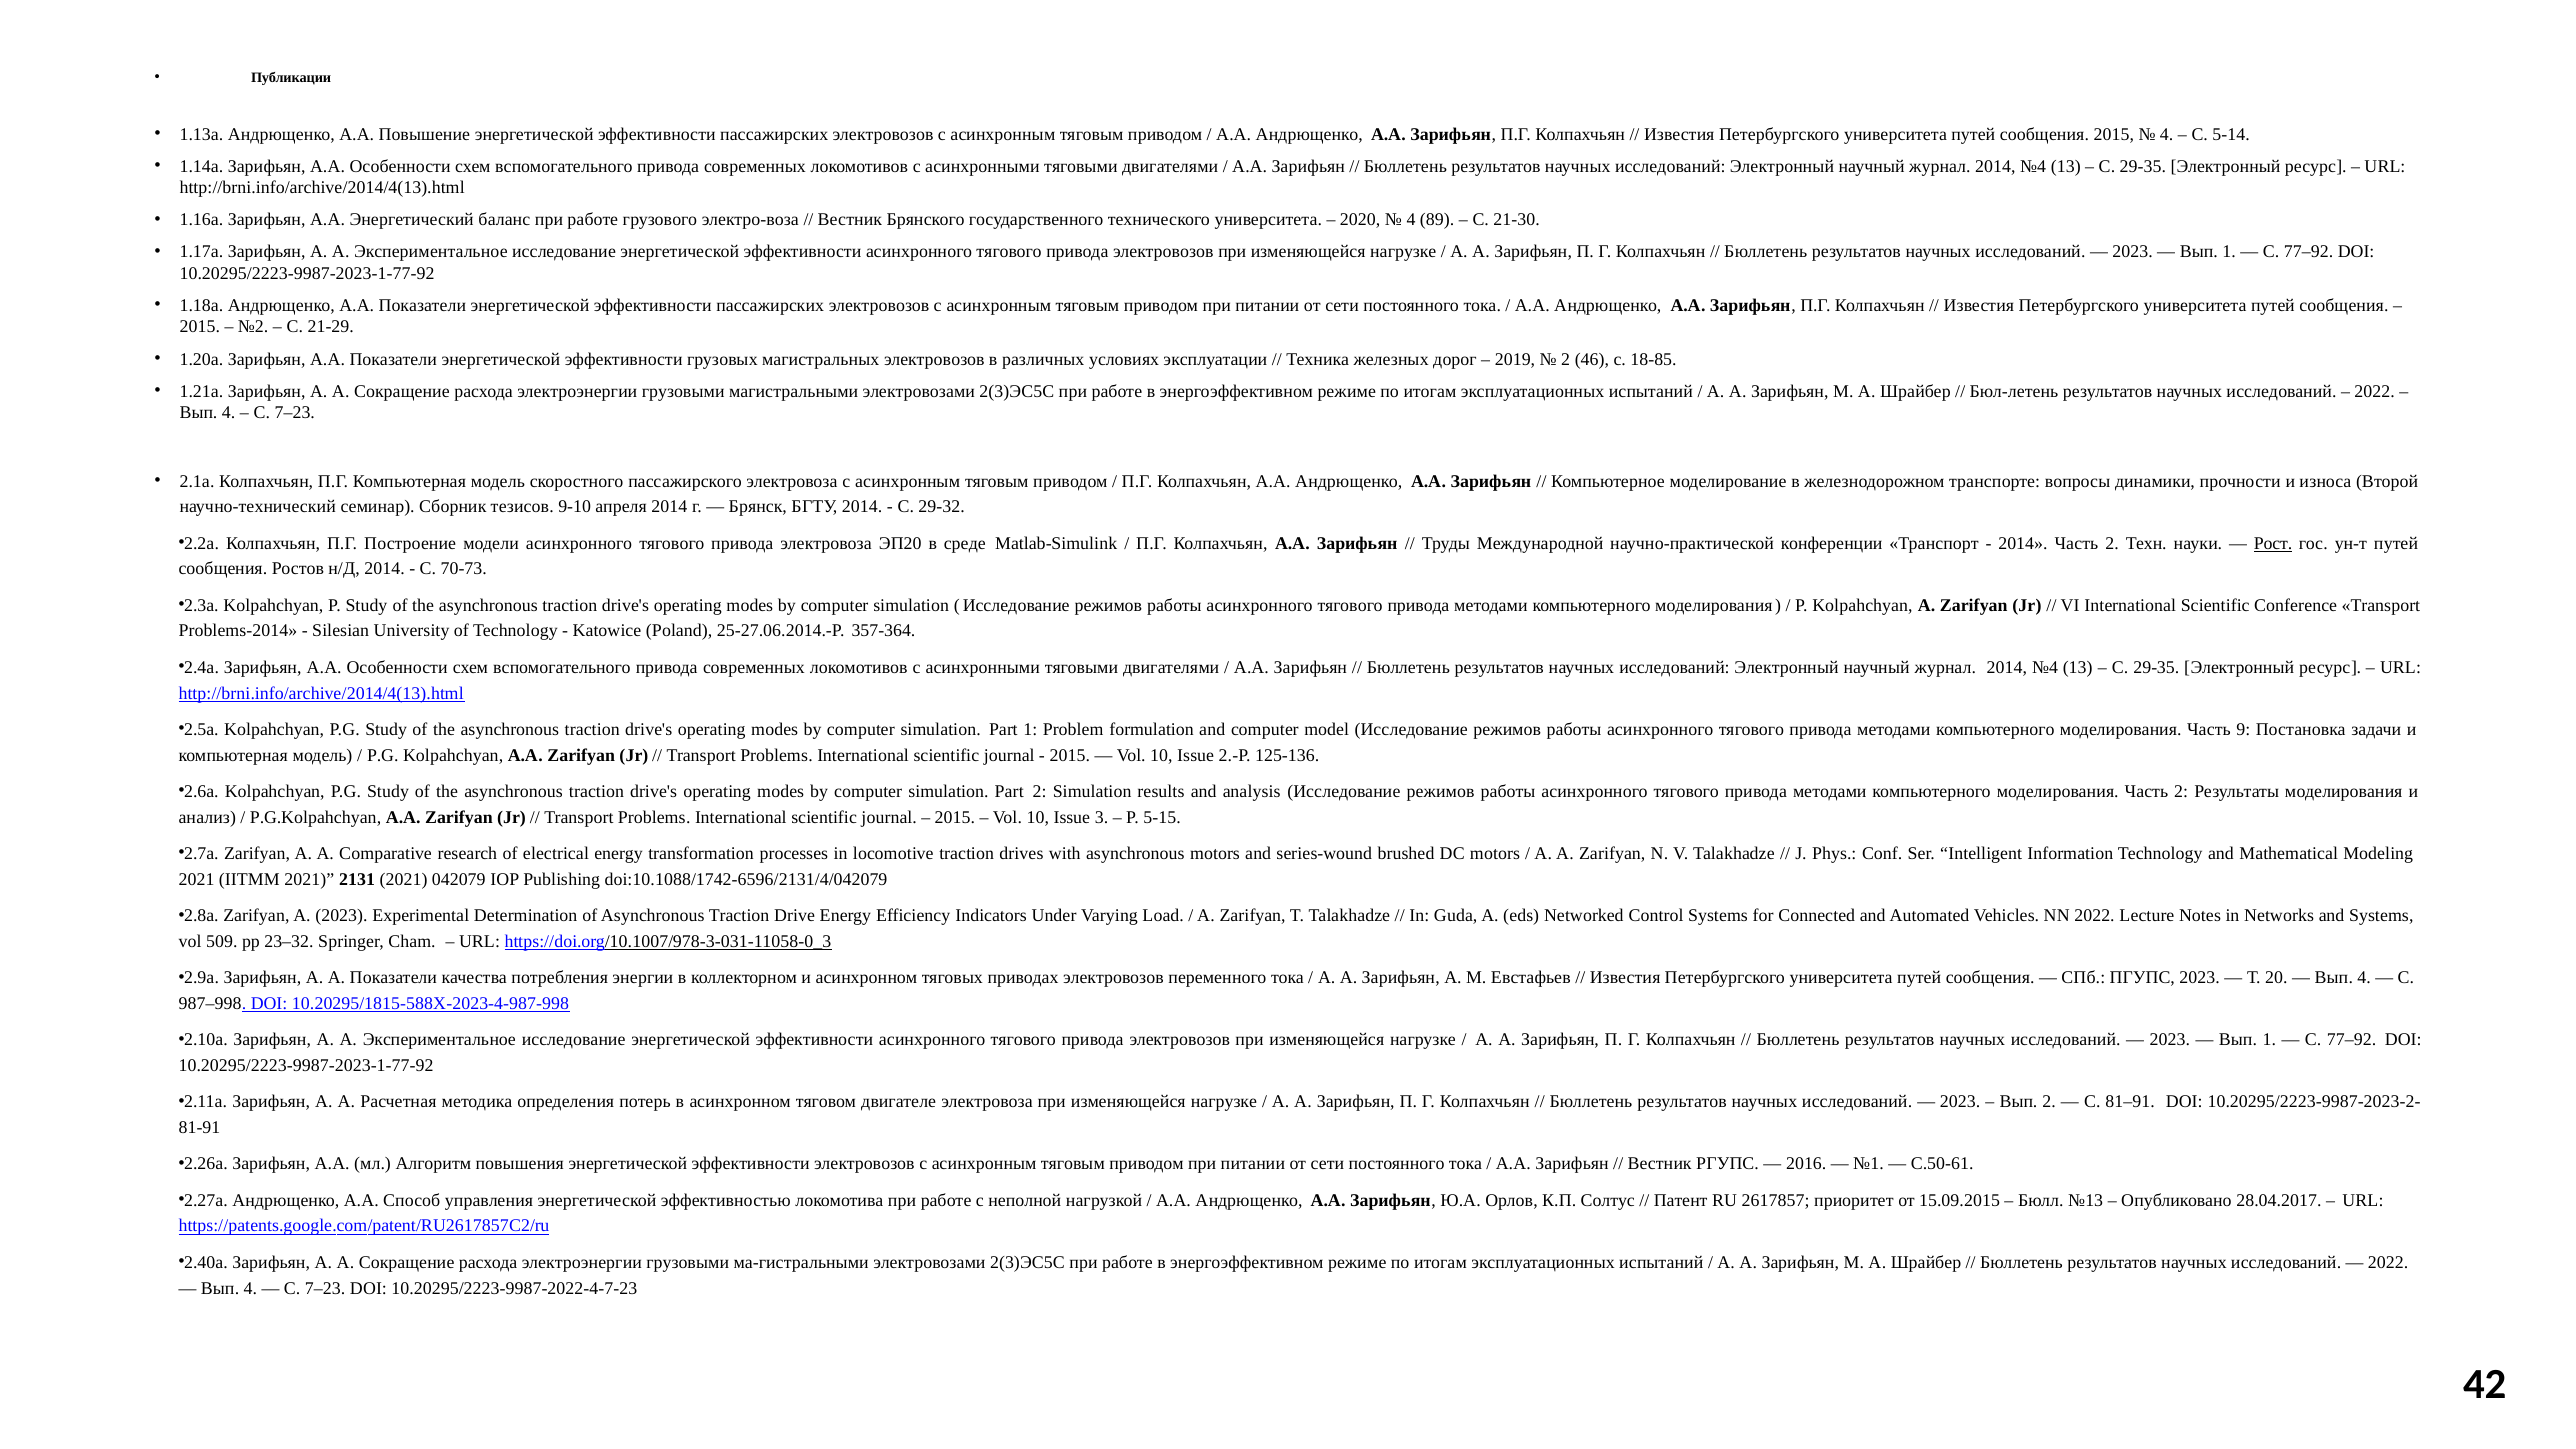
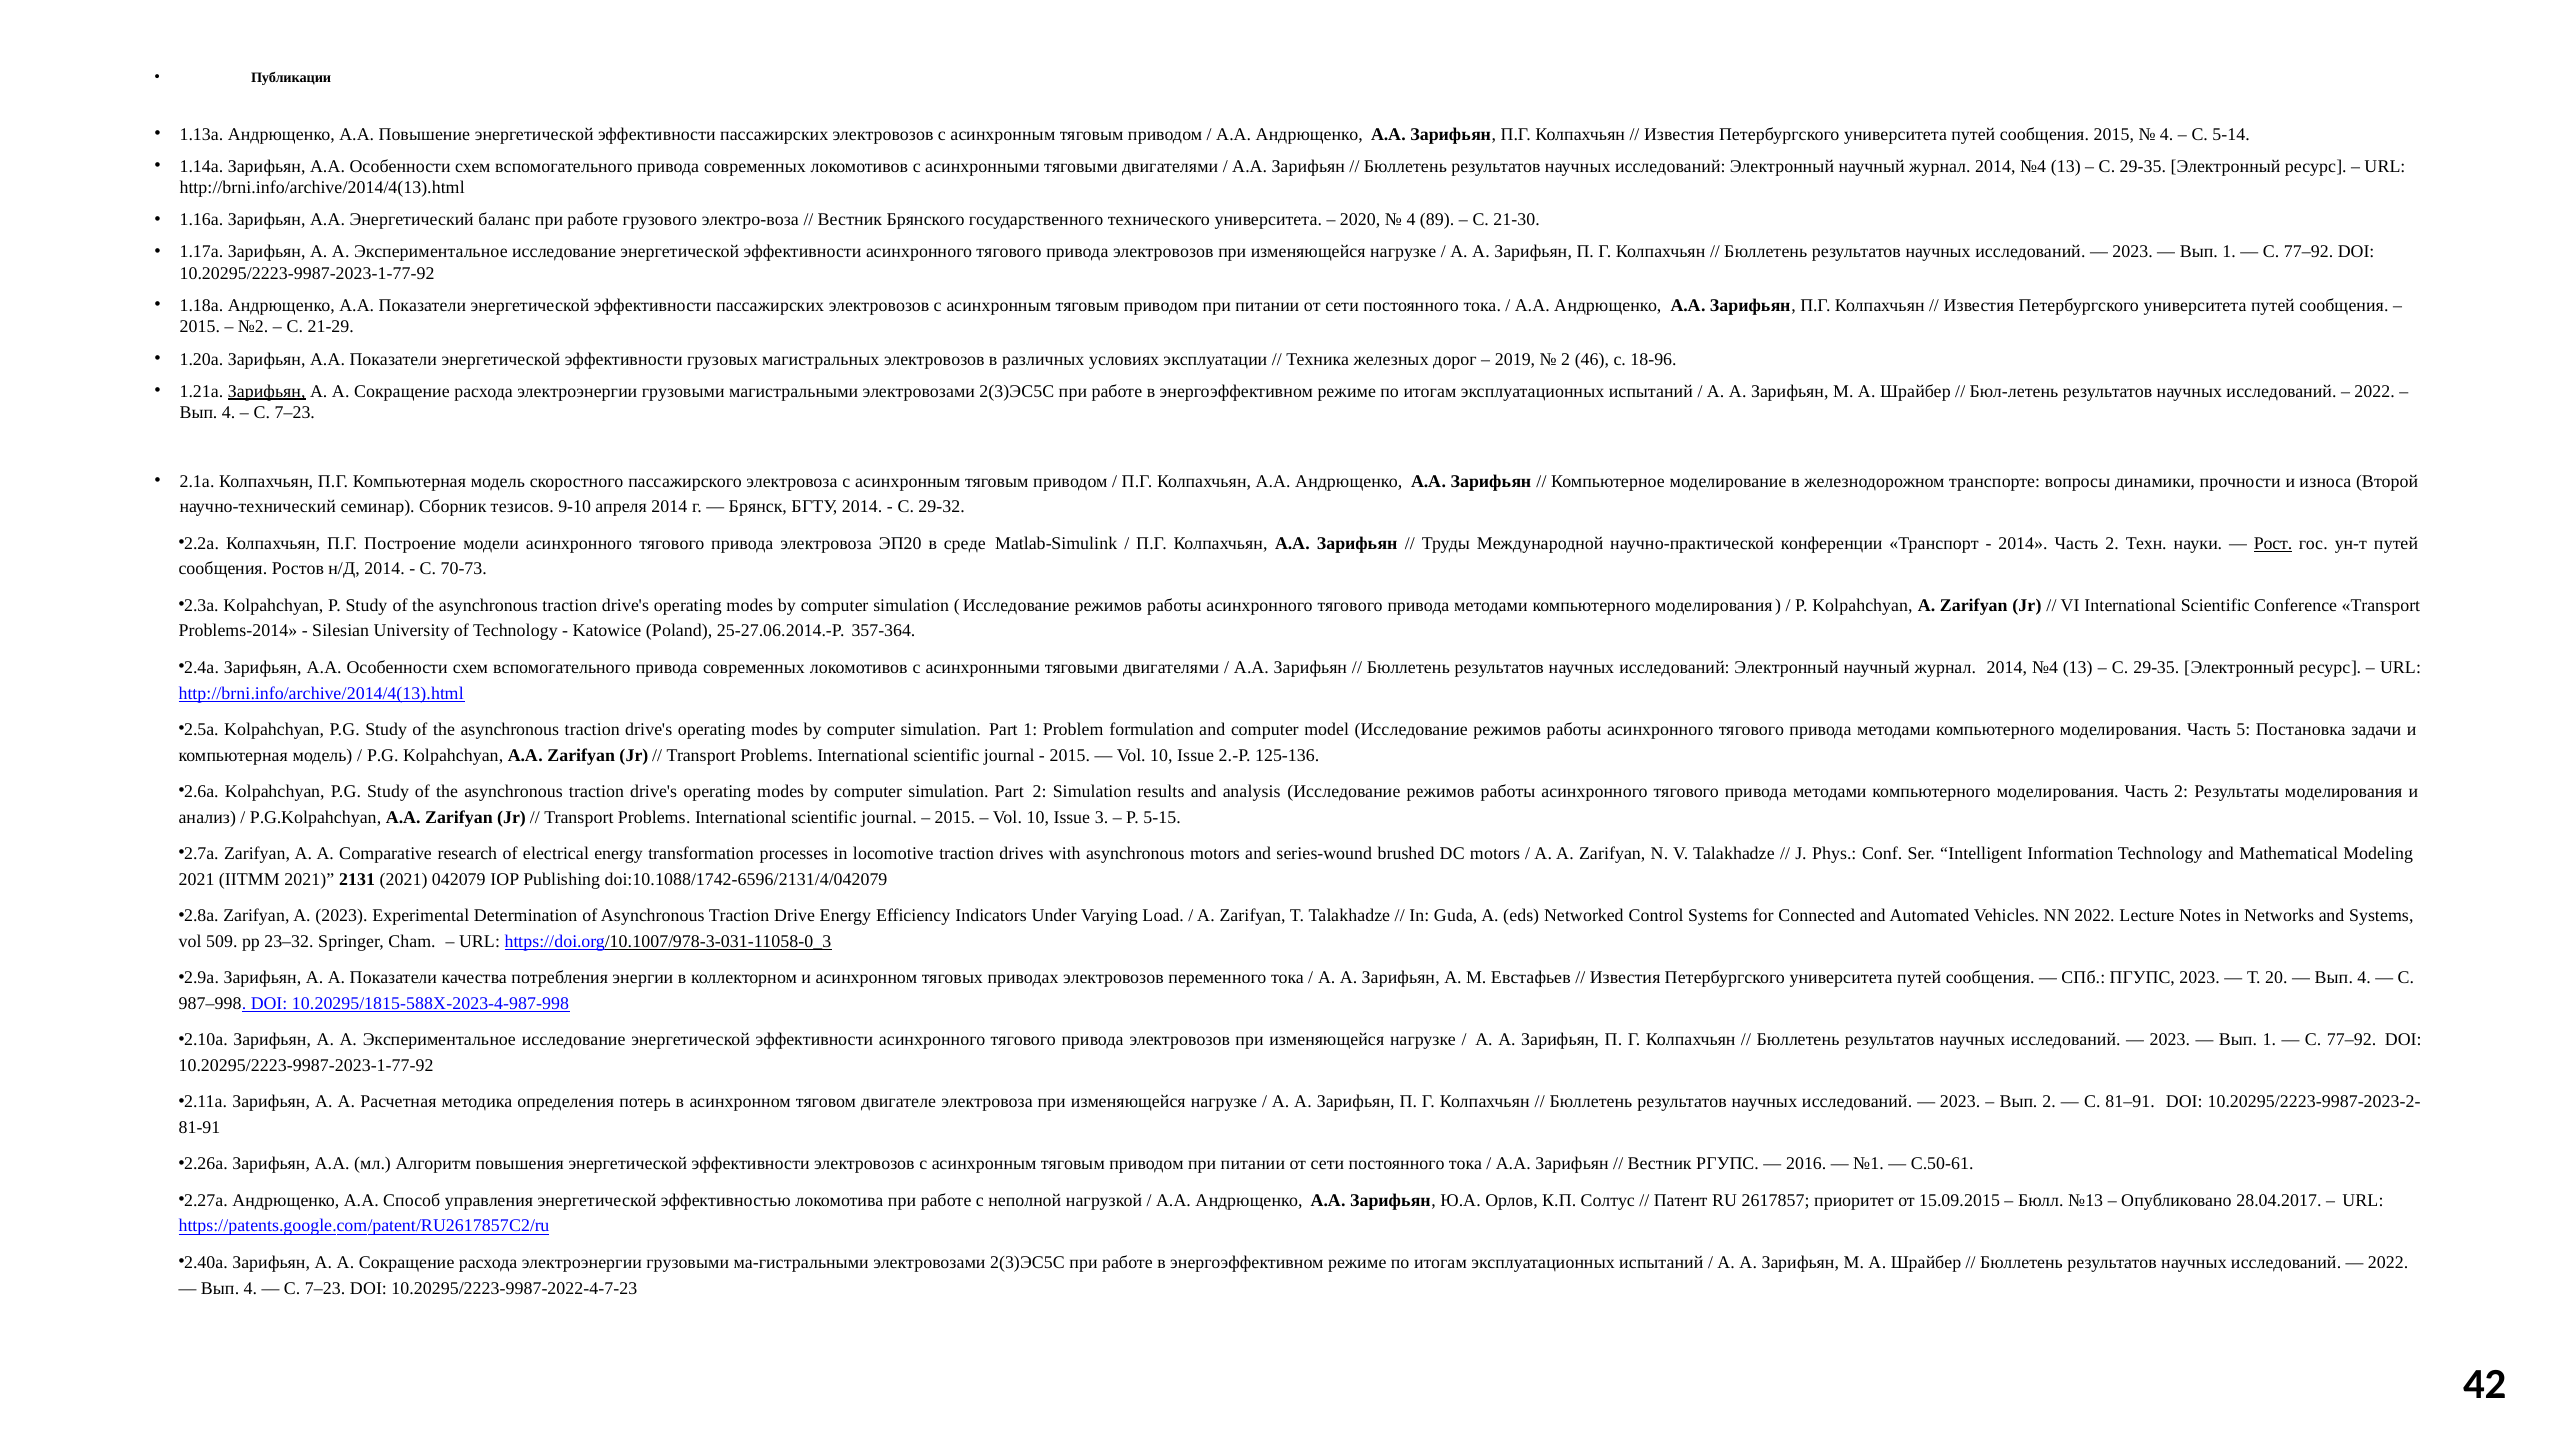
18-85: 18-85 -> 18-96 (1653, 359)
Зарифьян underline: none -> present (267, 391)
9: 9 -> 5 (2243, 730)
